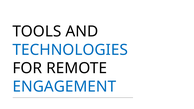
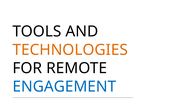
TECHNOLOGIES colour: blue -> orange (70, 50)
